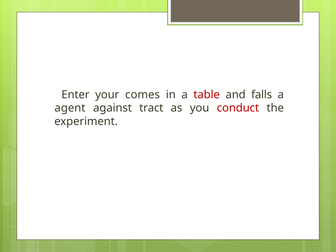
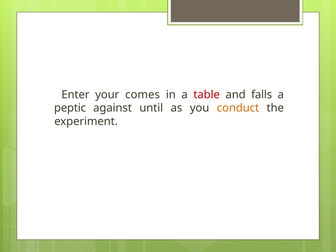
agent: agent -> peptic (70, 108)
tract: tract -> until (151, 108)
conduct colour: red -> orange (238, 108)
